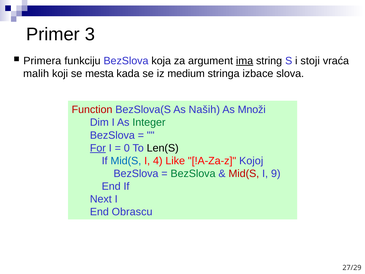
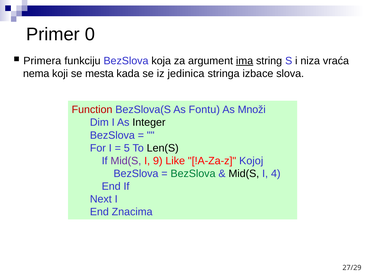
3: 3 -> 0 (90, 34)
stoji: stoji -> niza (310, 61)
malih: malih -> nema (36, 74)
medium: medium -> jedinica (186, 74)
Naših: Naših -> Fontu (204, 110)
Integer colour: green -> black (149, 122)
For underline: present -> none (98, 148)
0: 0 -> 5 (127, 148)
Mid(S colour: blue -> purple (126, 161)
4: 4 -> 9 (158, 161)
Mid(S colour: red -> black (244, 173)
9: 9 -> 4 (276, 173)
Obrascu: Obrascu -> Znacima (132, 212)
